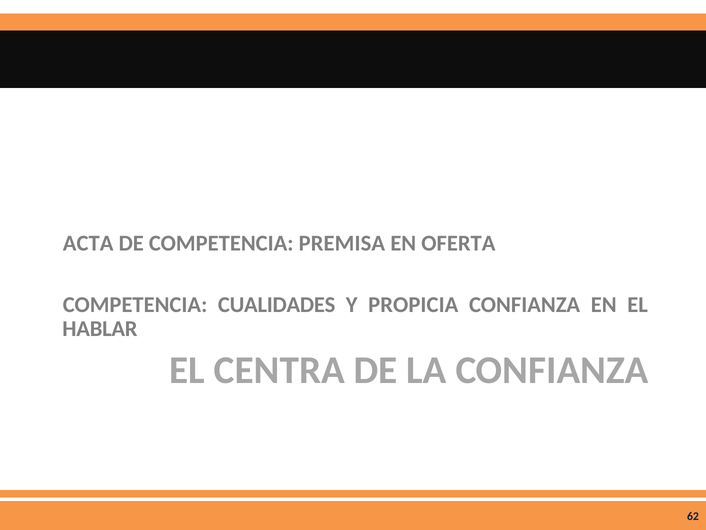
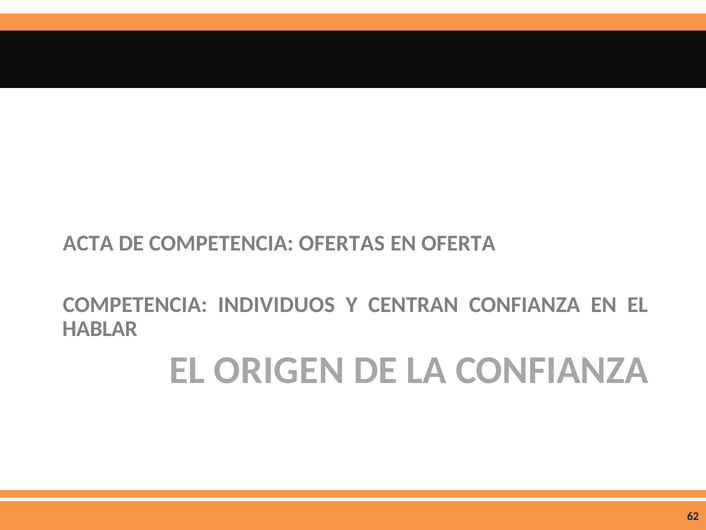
PREMISA: PREMISA -> OFERTAS (342, 243)
CUALIDADES: CUALIDADES -> INDIVIDUOS (276, 304)
PROPICIA: PROPICIA -> CENTRAN (413, 304)
CENTRA: CENTRA -> ORIGEN (279, 370)
